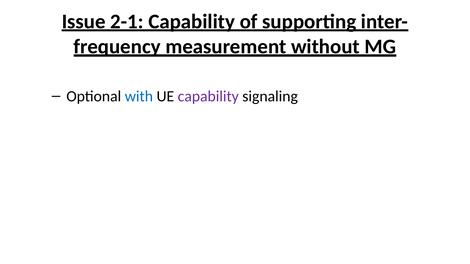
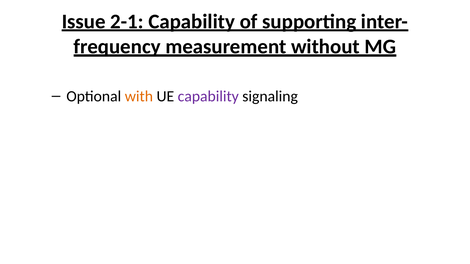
with colour: blue -> orange (139, 96)
